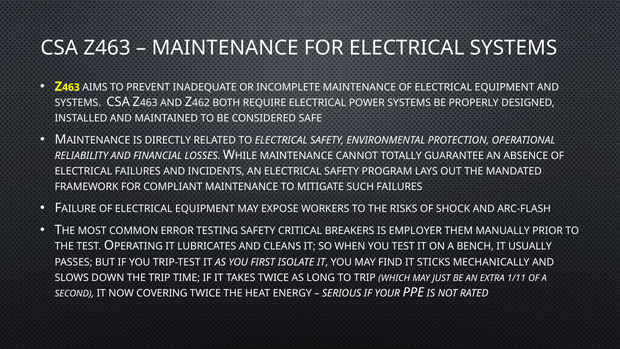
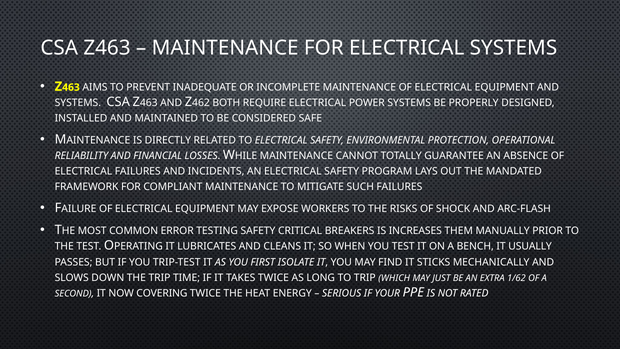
EMPLOYER: EMPLOYER -> INCREASES (415, 231)
1/11: 1/11 -> 1/62 (516, 278)
